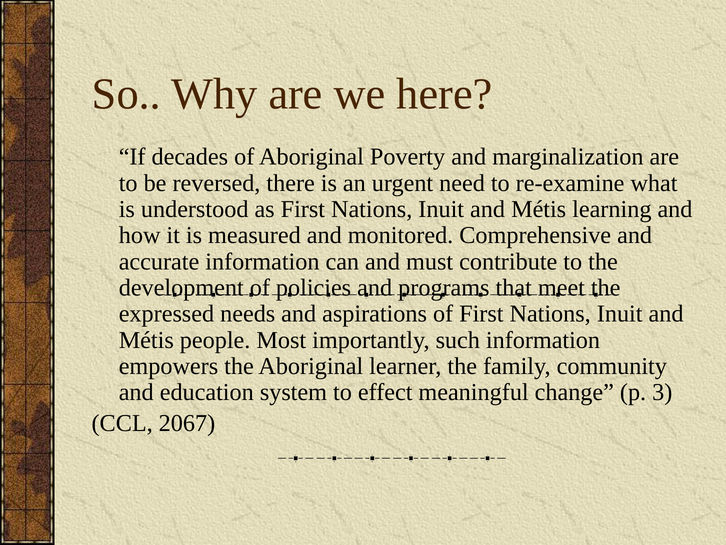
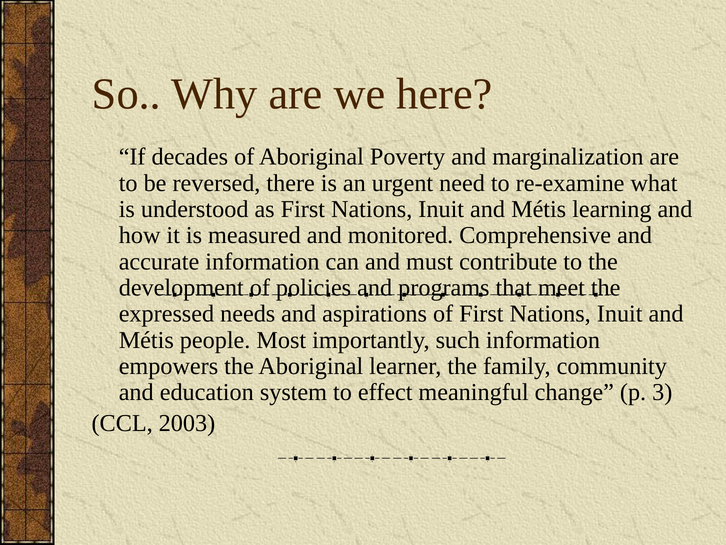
2067: 2067 -> 2003 (187, 423)
